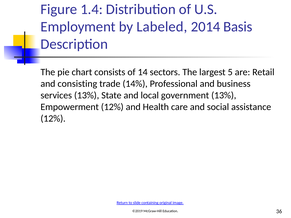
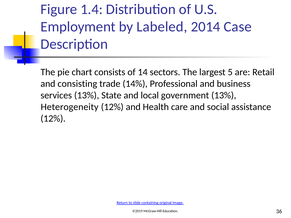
Basis: Basis -> Case (238, 27)
Empowerment: Empowerment -> Heterogeneity (70, 107)
